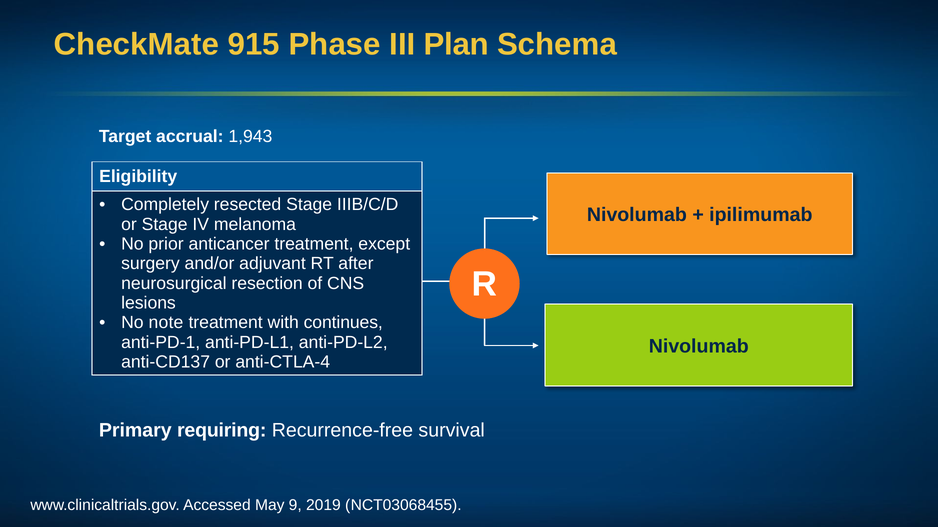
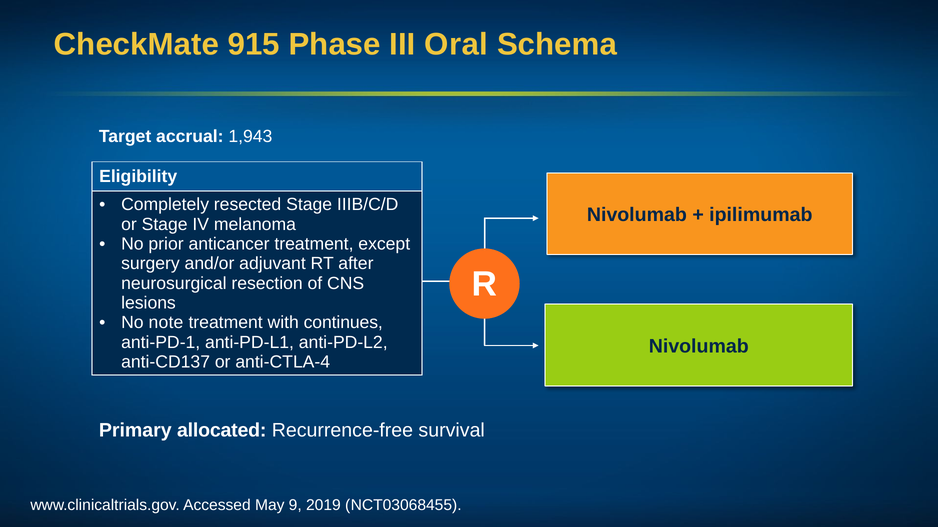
Plan: Plan -> Oral (456, 44)
requiring: requiring -> allocated (222, 431)
